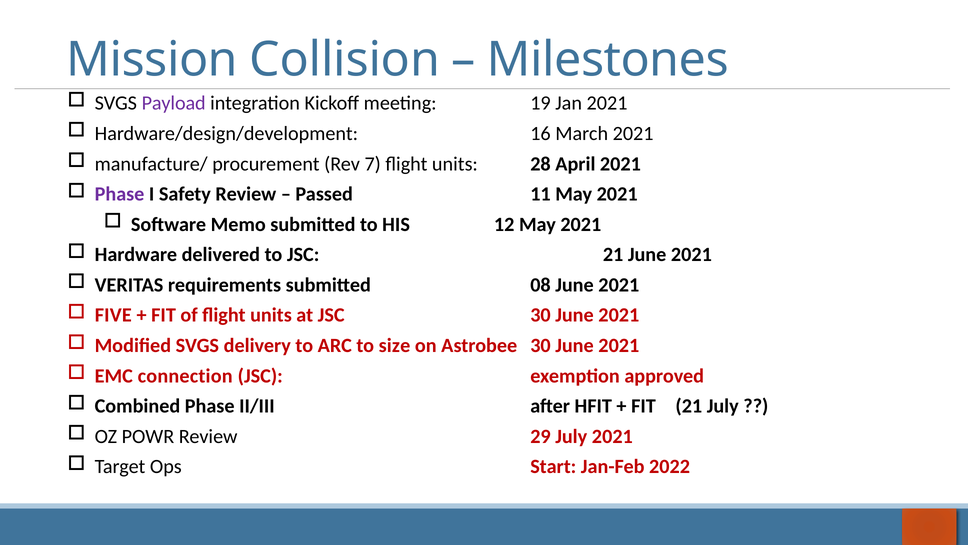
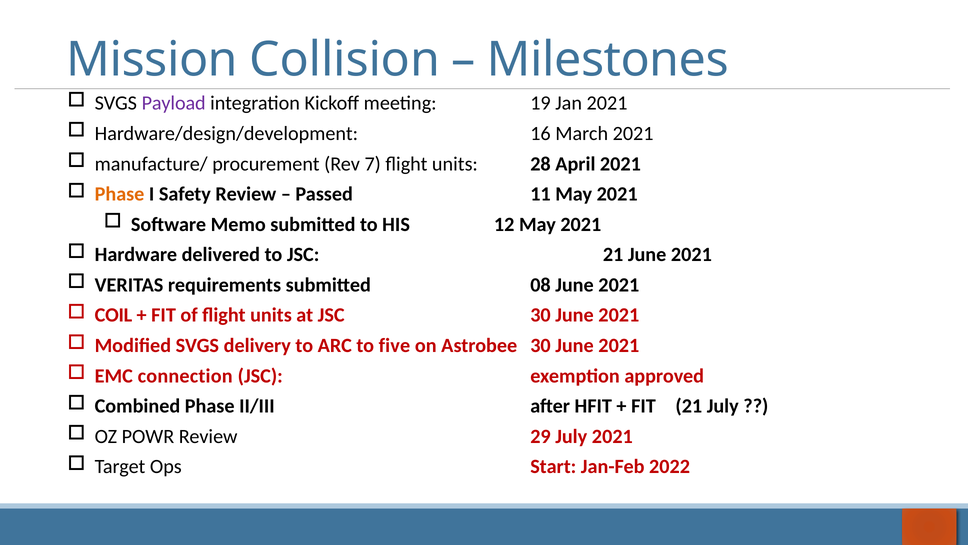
Phase colour: purple -> orange (120, 194)
FIVE: FIVE -> COIL (113, 315)
size: size -> five (394, 345)
